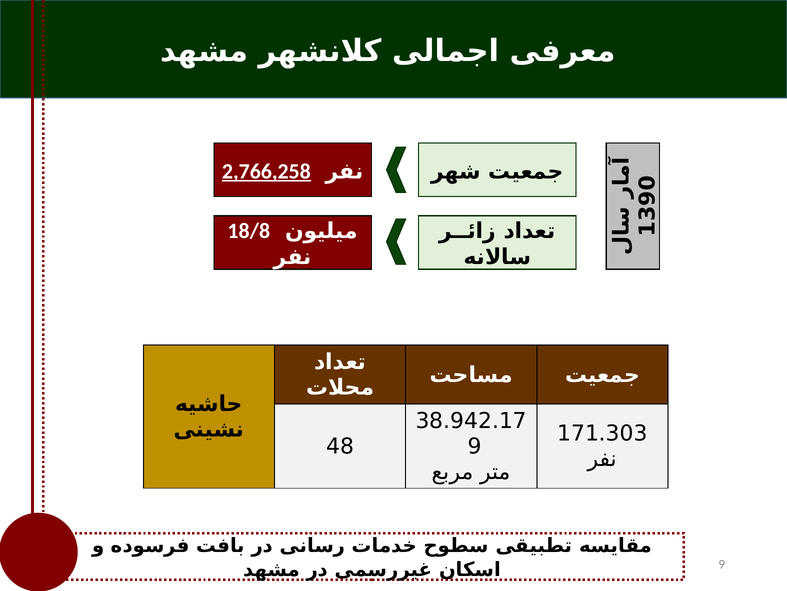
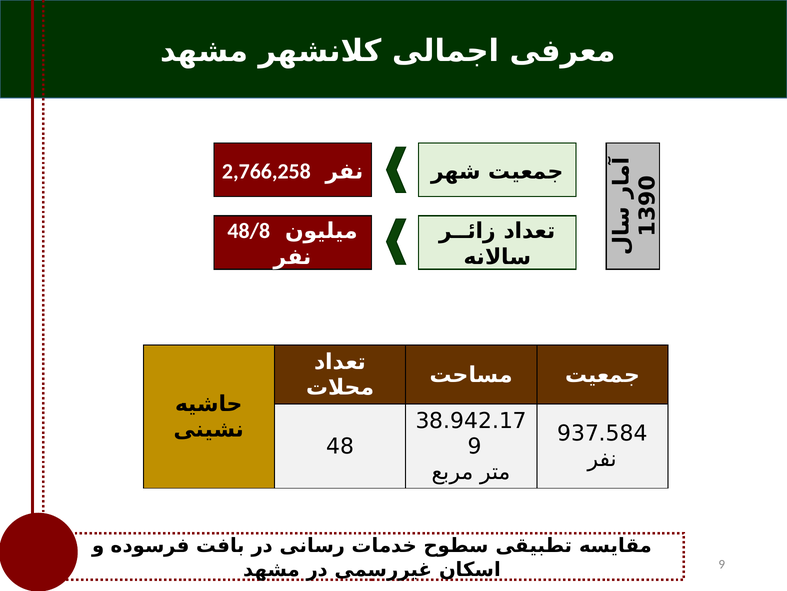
2,766,258 underline: present -> none (266, 171)
18/8: 18/8 -> 48/8 (249, 231)
171.303: 171.303 -> 937.584 (602, 433)
